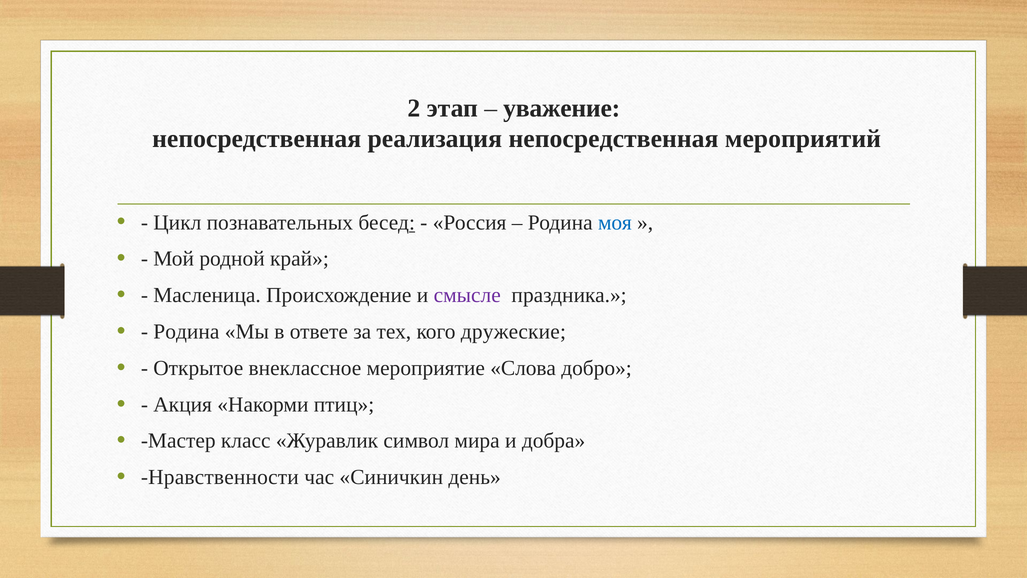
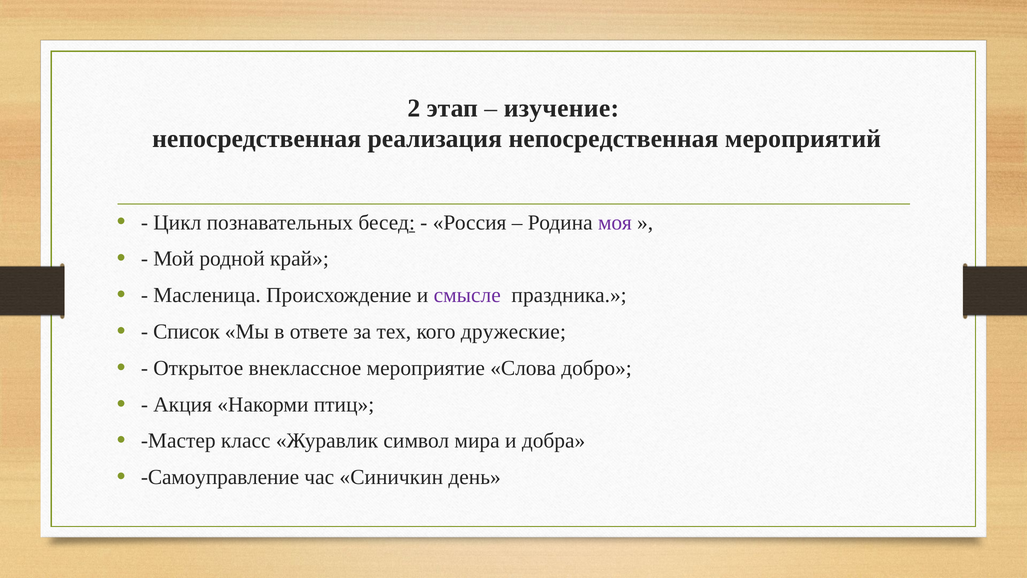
уважение: уважение -> изучение (561, 108)
моя colour: blue -> purple (615, 222)
Родина: Родина -> Список (187, 331)
Нравственности: Нравственности -> Самоуправление (220, 477)
